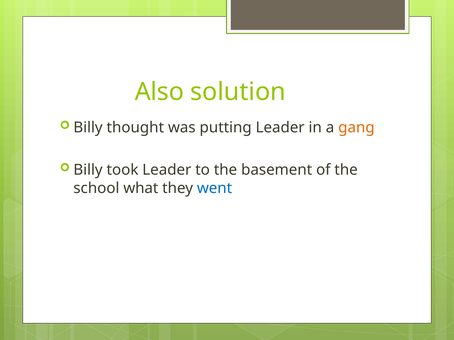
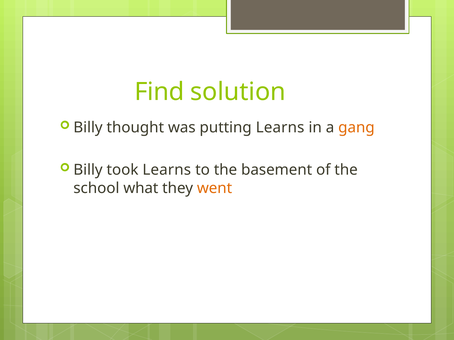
Also: Also -> Find (159, 92)
putting Leader: Leader -> Learns (280, 128)
took Leader: Leader -> Learns (167, 170)
went colour: blue -> orange (215, 188)
